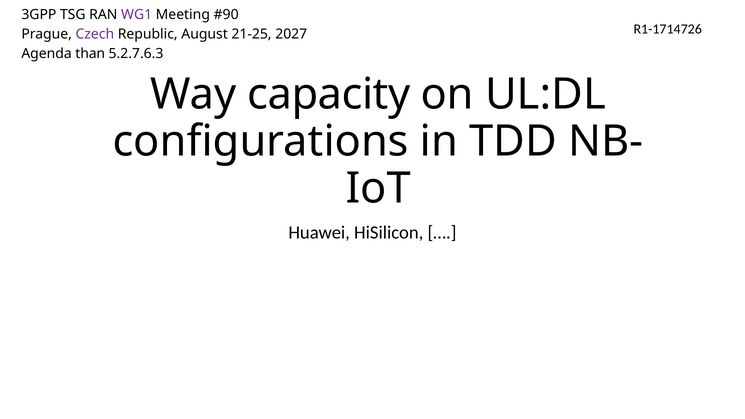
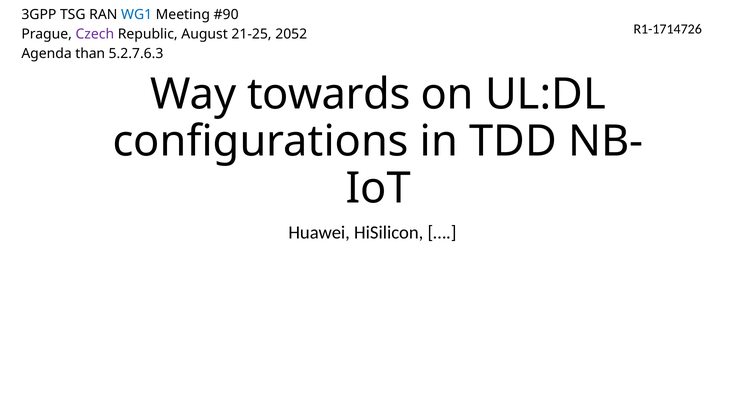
WG1 colour: purple -> blue (137, 15)
2027: 2027 -> 2052 (291, 34)
capacity: capacity -> towards (329, 95)
